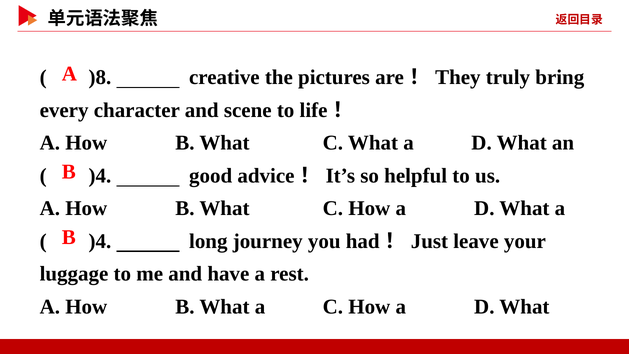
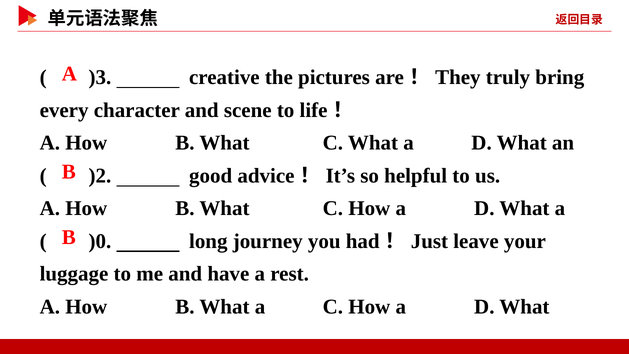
)8: )8 -> )3 (100, 78)
)4: )4 -> )2 (100, 176)
)4: )4 -> )0 (100, 241)
